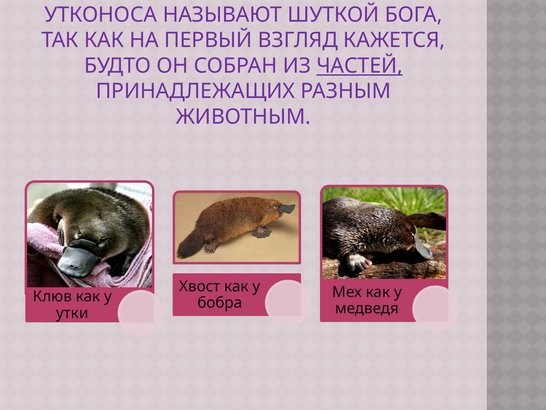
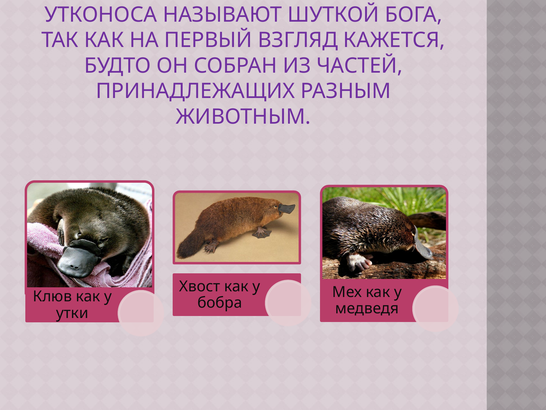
ЧАСТЕЙ underline: present -> none (360, 66)
